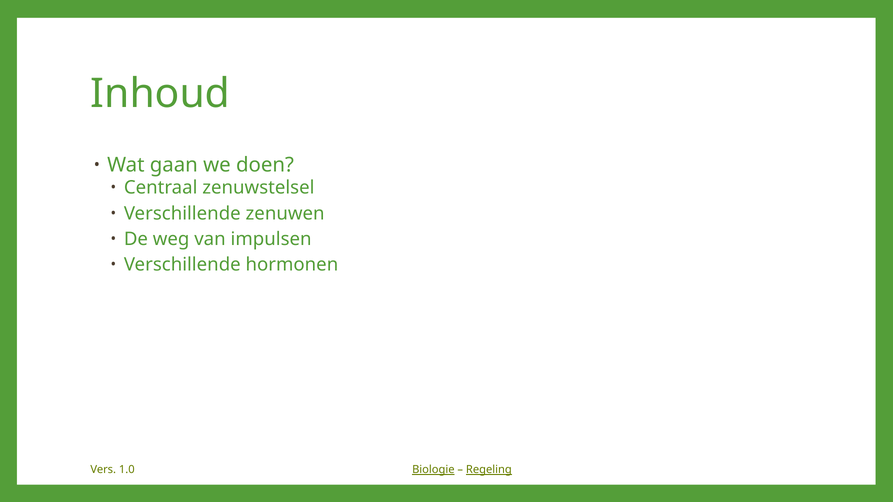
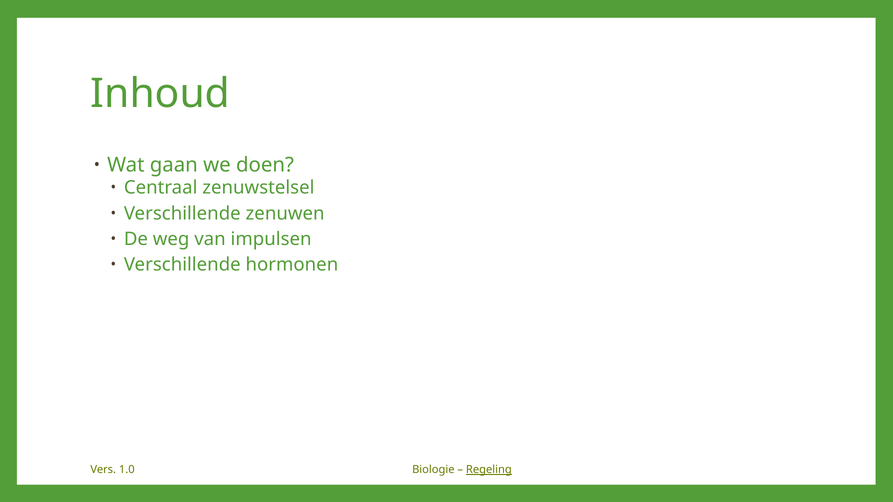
Biologie underline: present -> none (433, 470)
